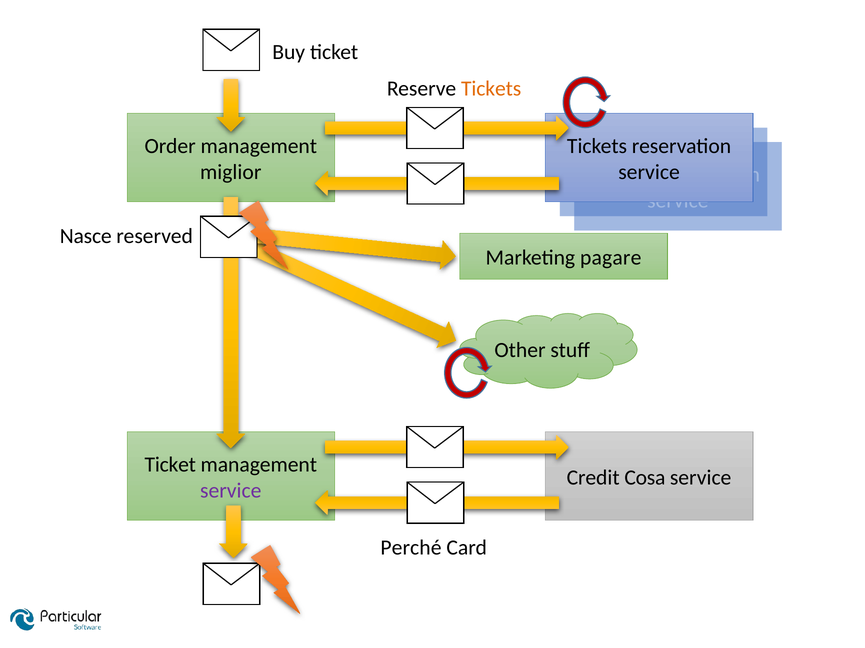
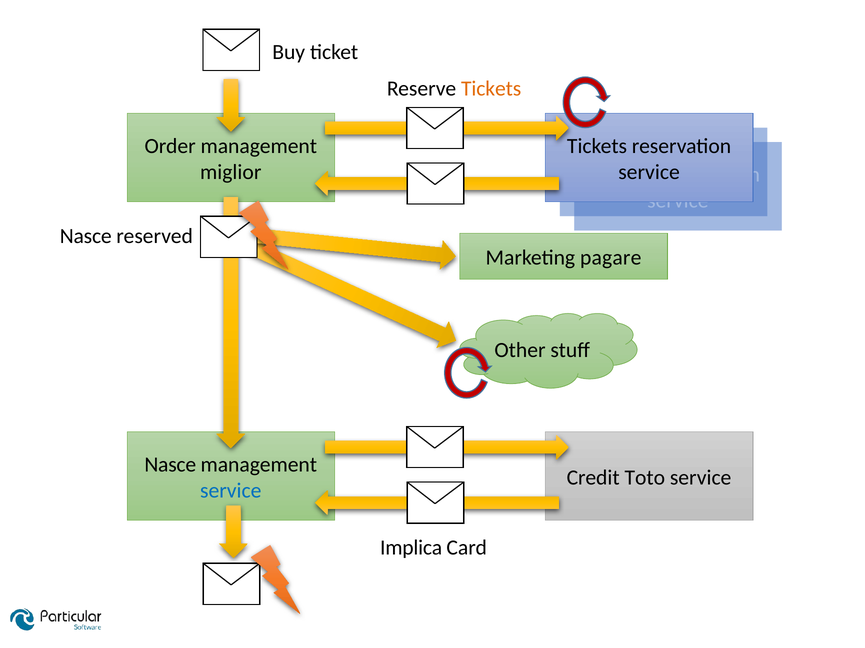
Ticket: Ticket -> Nasce (170, 465)
Cosa: Cosa -> Toto (645, 478)
service colour: purple -> blue (231, 491)
Perché: Perché -> Implica (411, 548)
